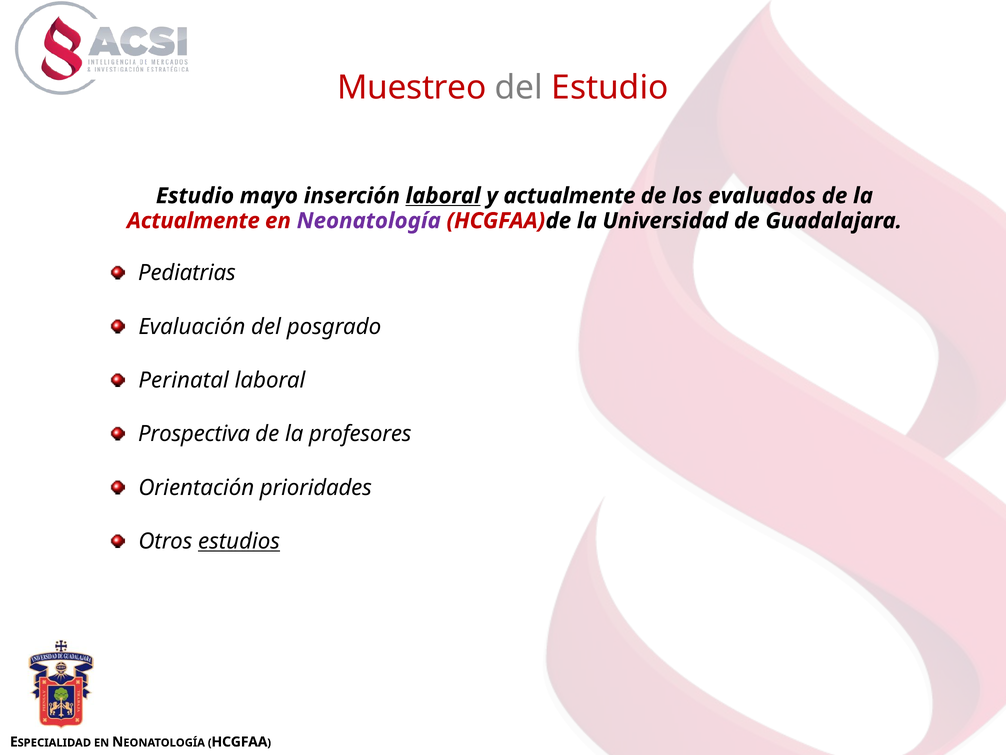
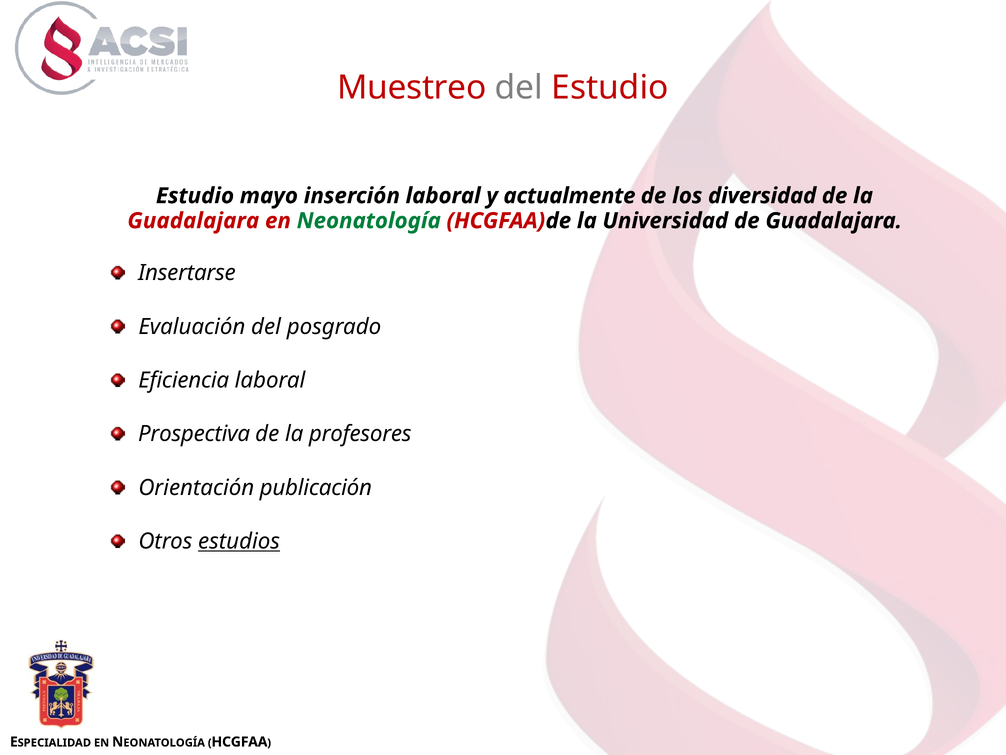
laboral underline: present -> none (443, 196)
evaluados: evaluados -> diversidad (762, 196)
Actualmente: Actualmente -> Guadalajara (193, 221)
Neonatología colour: purple -> green (369, 221)
Pediatrias: Pediatrias -> Insertarse (187, 273)
Perinatal: Perinatal -> Eficiencia (184, 380)
prioridades: prioridades -> publicación (316, 487)
